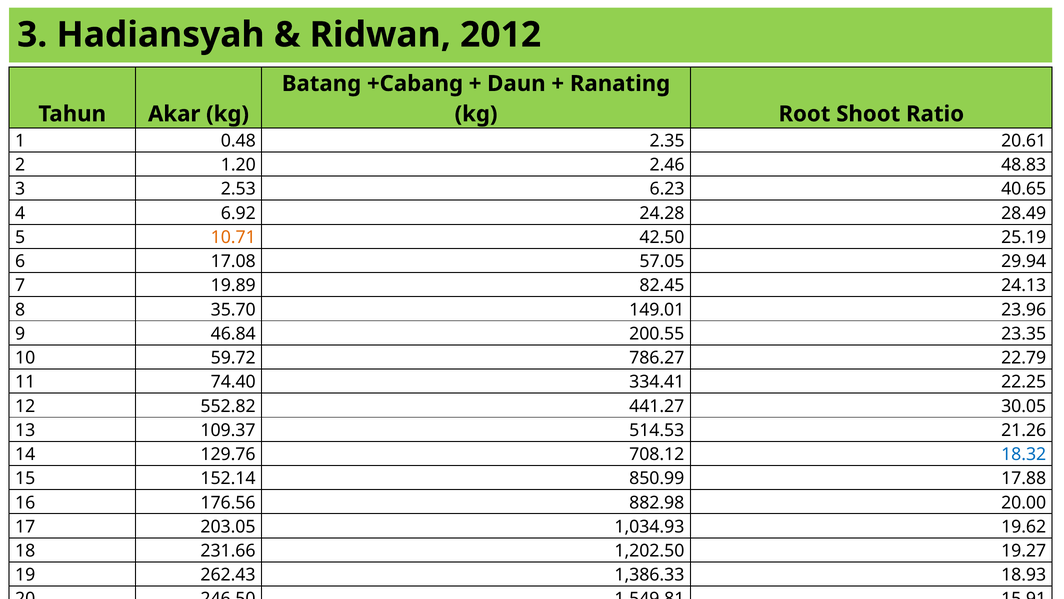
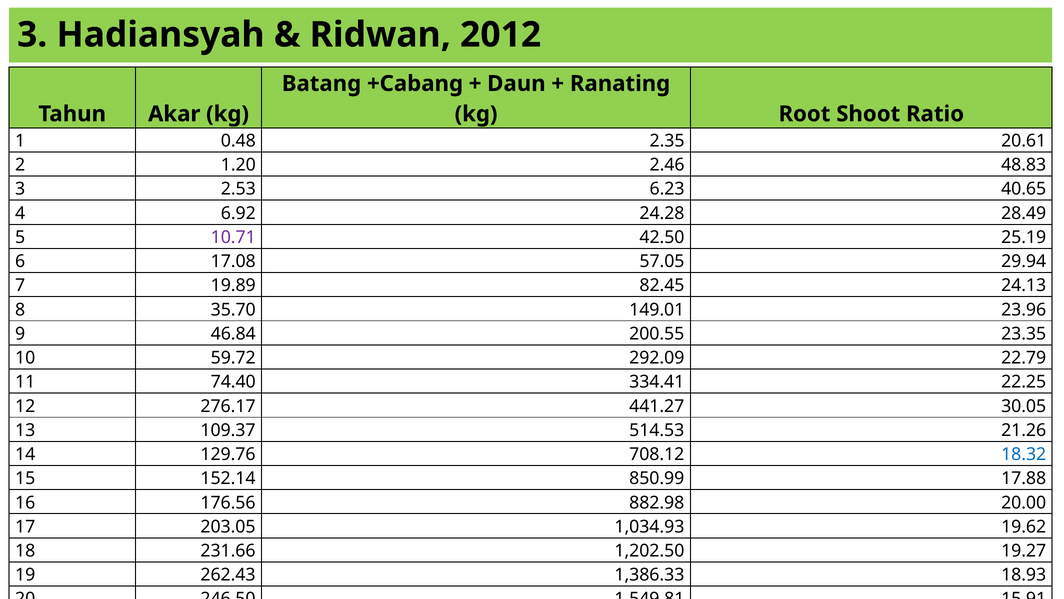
10.71 colour: orange -> purple (233, 237)
786.27: 786.27 -> 292.09 (657, 358)
552.82: 552.82 -> 276.17 (228, 406)
